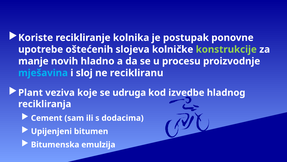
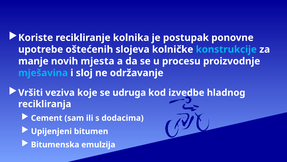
konstrukcije colour: light green -> light blue (226, 49)
hladno: hladno -> mjesta (97, 61)
recikliranu: recikliranu -> održavanje (137, 73)
Plant: Plant -> Vršiti (31, 92)
